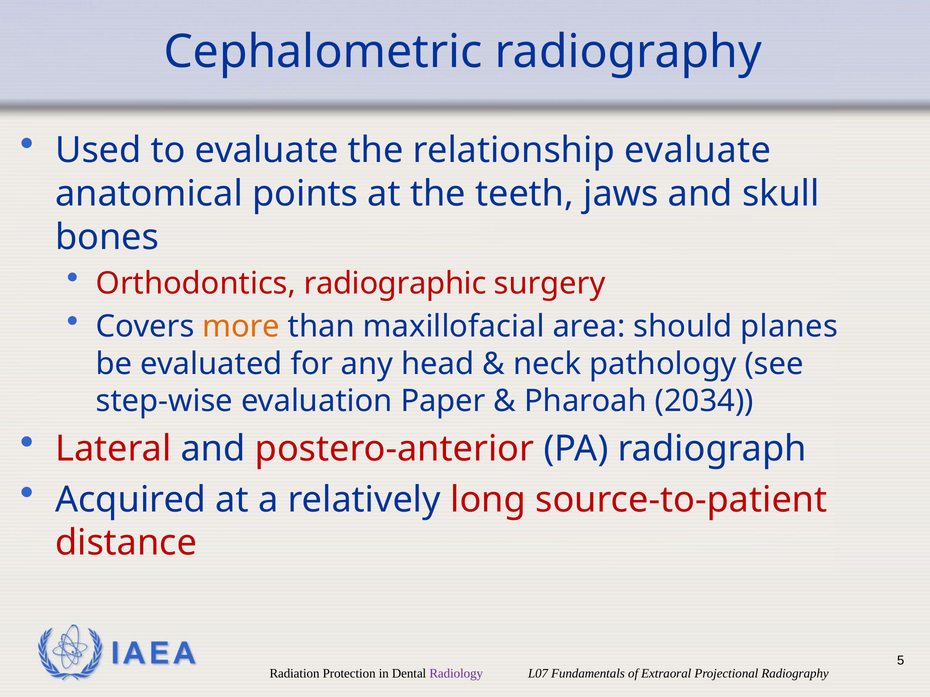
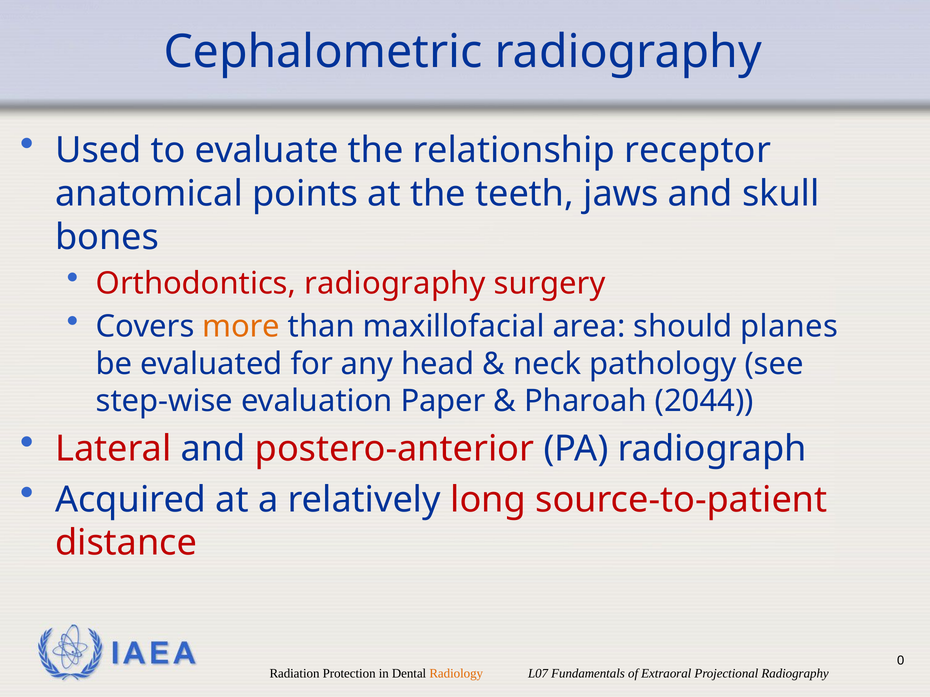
relationship evaluate: evaluate -> receptor (698, 151)
Orthodontics radiographic: radiographic -> radiography (395, 284)
2034: 2034 -> 2044 (704, 401)
5: 5 -> 0 (901, 661)
Radiology colour: purple -> orange (456, 674)
